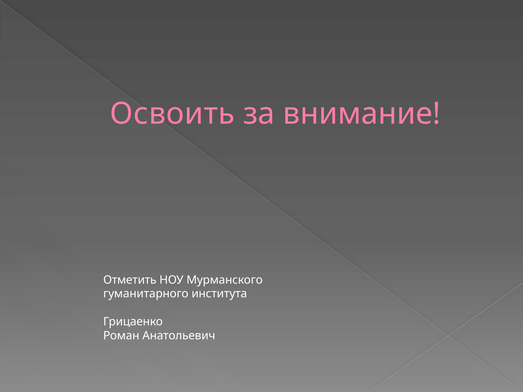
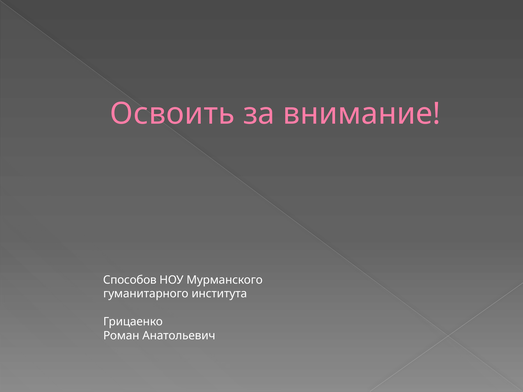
Отметить: Отметить -> Способов (130, 280)
